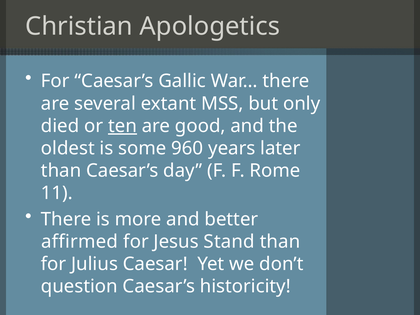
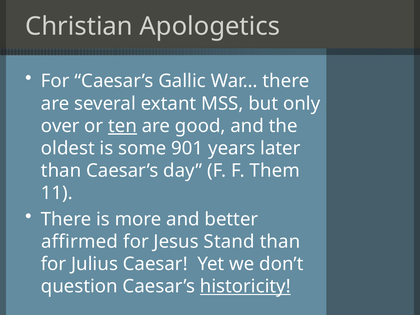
died: died -> over (60, 126)
960: 960 -> 901 (187, 148)
Rome: Rome -> Them (275, 171)
historicity underline: none -> present (245, 287)
